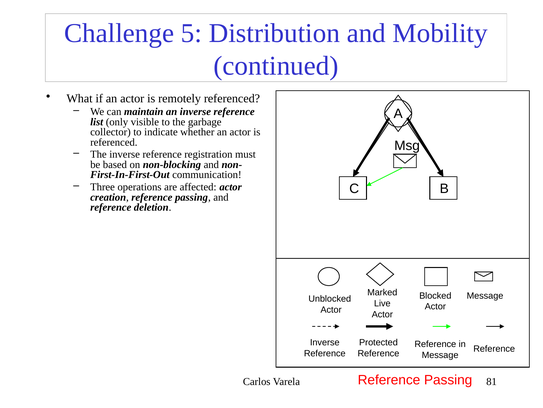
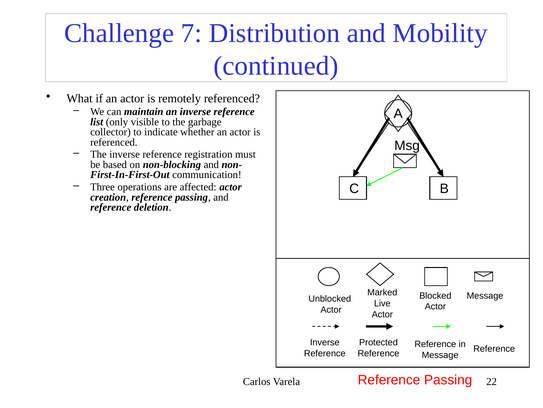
5: 5 -> 7 (191, 33)
81: 81 -> 22 (492, 381)
